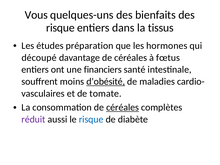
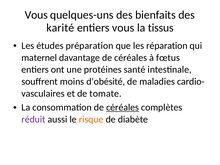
risque: risque -> karité (60, 28)
entiers dans: dans -> vous (123, 28)
hormones: hormones -> réparation (167, 46)
découpé: découpé -> maternel (39, 58)
financiers: financiers -> protéines (103, 70)
d’obésité underline: present -> none (106, 82)
risque colour: blue -> orange (91, 119)
